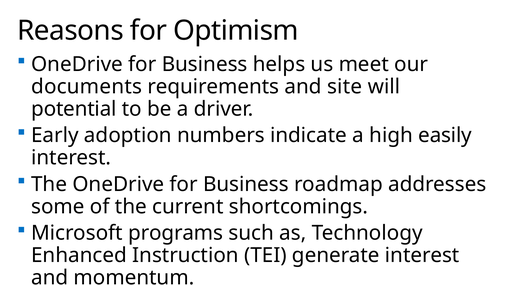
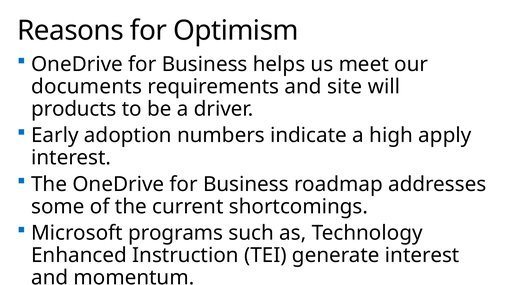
potential: potential -> products (74, 109)
easily: easily -> apply (445, 135)
